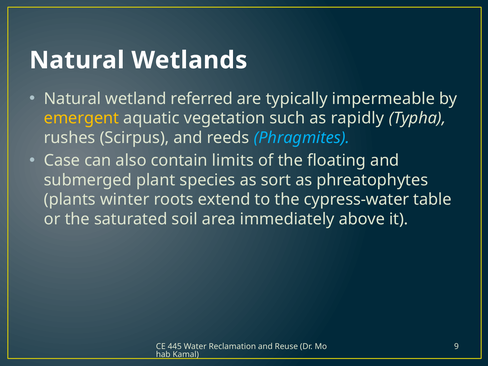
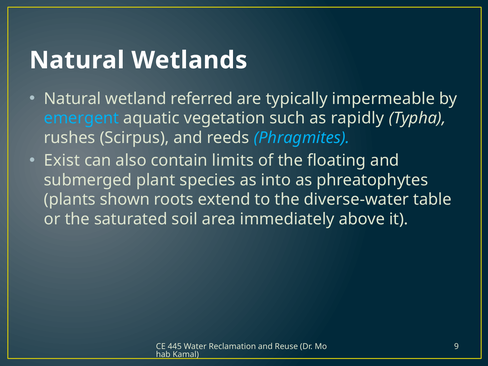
emergent colour: yellow -> light blue (82, 118)
Case: Case -> Exist (62, 161)
sort: sort -> into (276, 180)
winter: winter -> shown (125, 200)
cypress-water: cypress-water -> diverse-water (356, 200)
